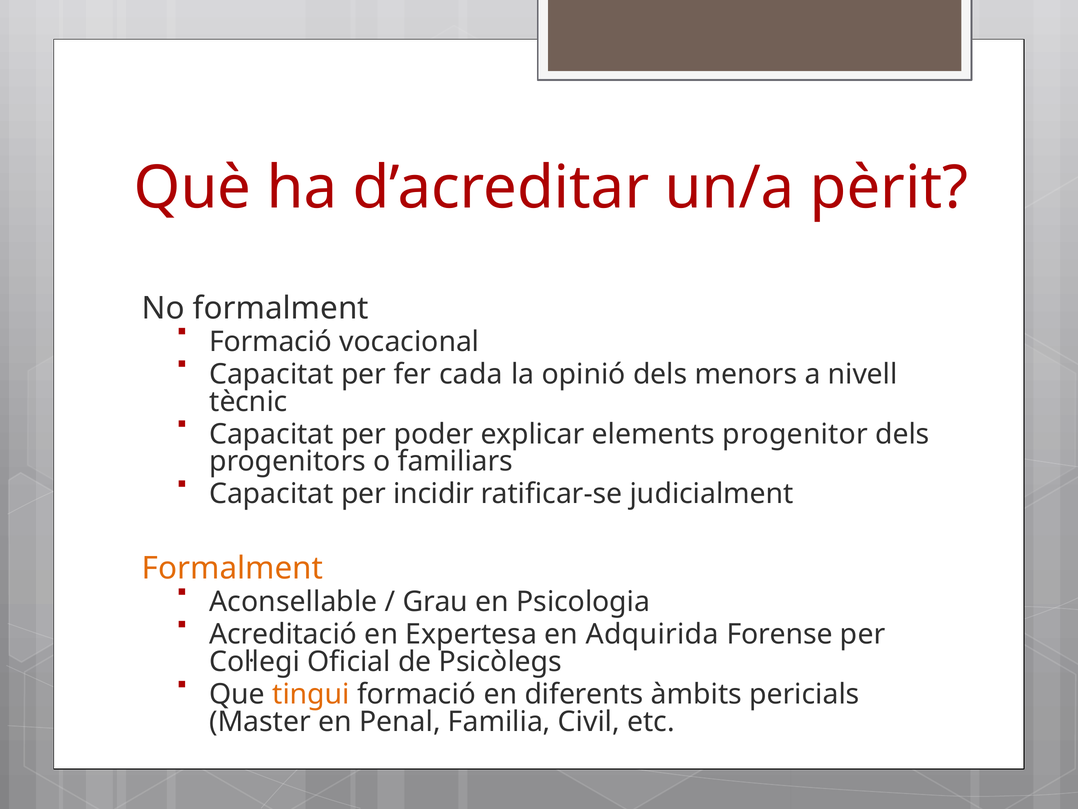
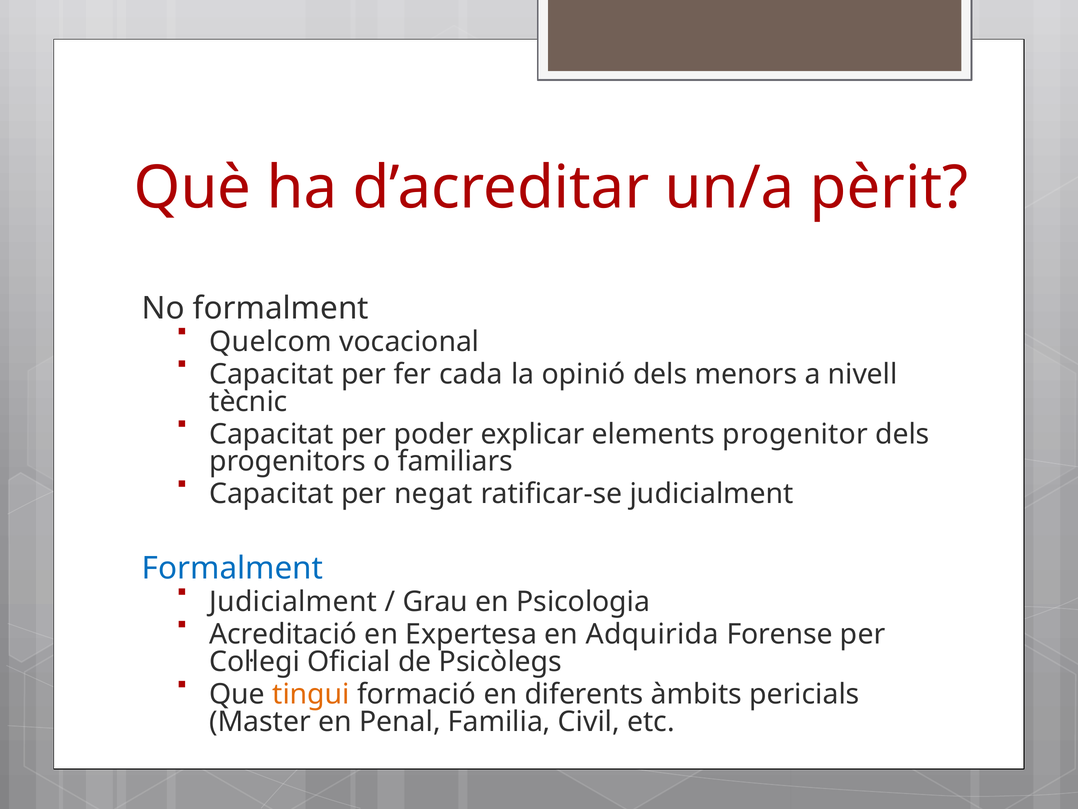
Formació: Formació -> Quelcom (270, 342)
incidir: incidir -> negat (433, 494)
Formalment colour: orange -> blue (233, 568)
Aconsellable: Aconsellable -> Judicialment (293, 602)
